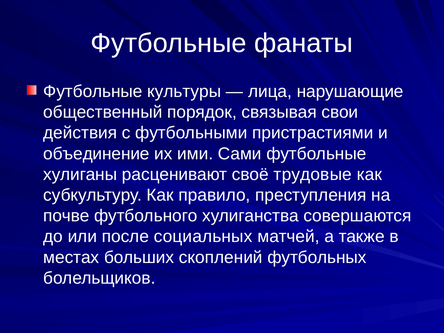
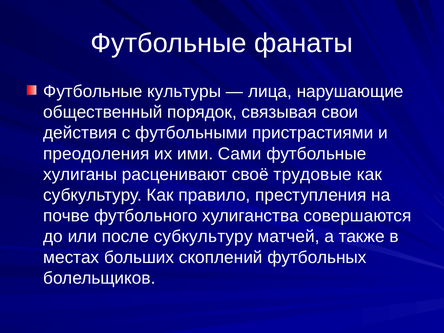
объединение: объединение -> преодоления (96, 154)
после социальных: социальных -> субкультуру (203, 237)
